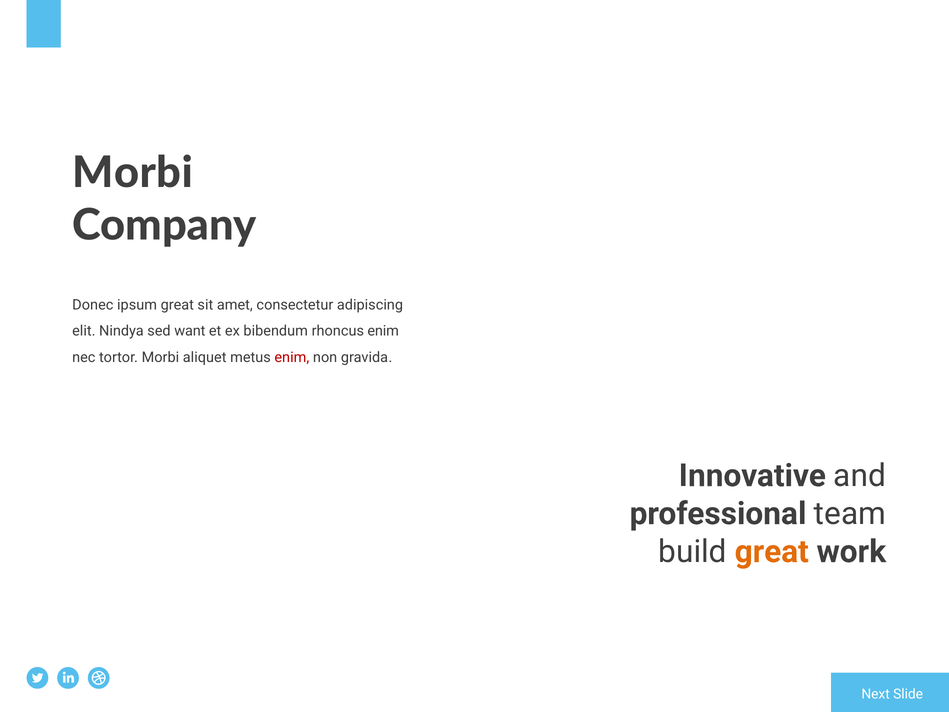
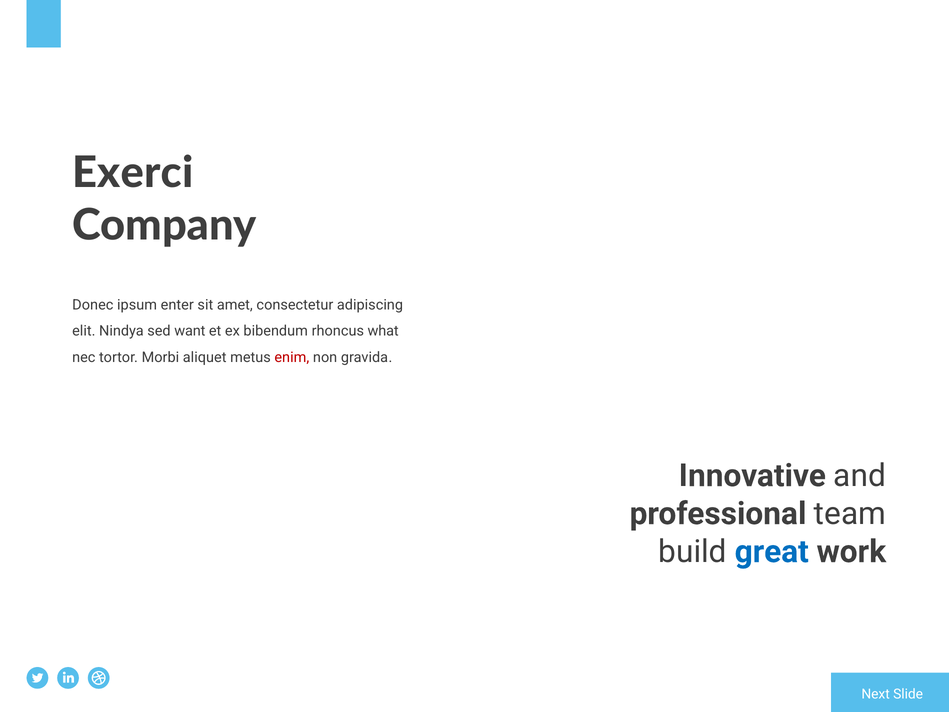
Morbi: Morbi -> Exerci (133, 173)
ipsum great: great -> enter (177, 305)
rhoncus enim: enim -> what (383, 331)
great colour: orange -> blue (772, 551)
